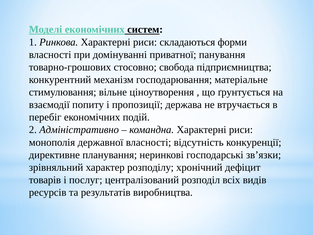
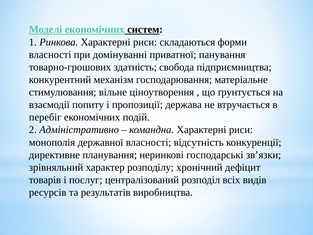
стосовно: стосовно -> здатність (135, 67)
